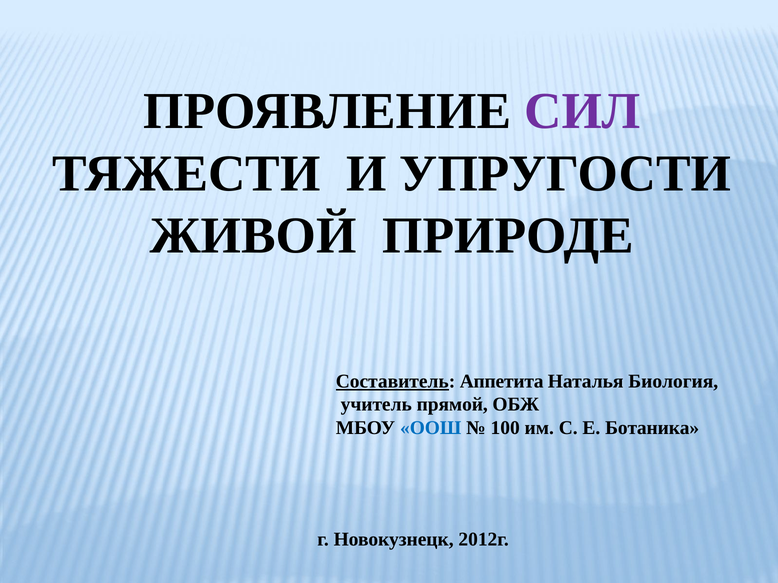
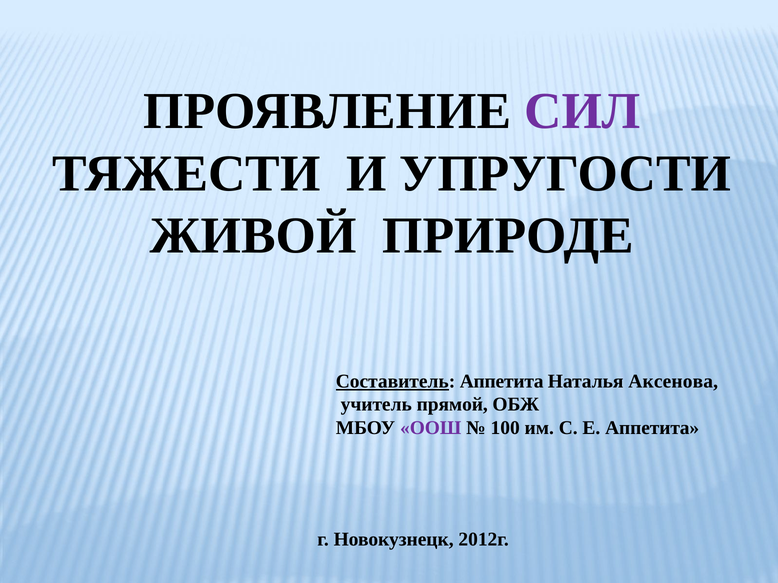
Биология: Биология -> Аксенова (673, 382)
ООШ colour: blue -> purple (431, 428)
Е Ботаника: Ботаника -> Аппетита (652, 428)
